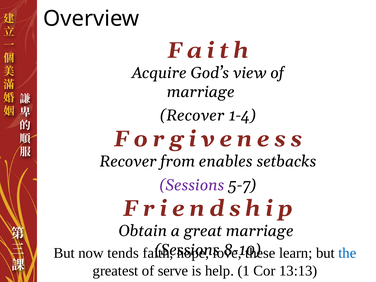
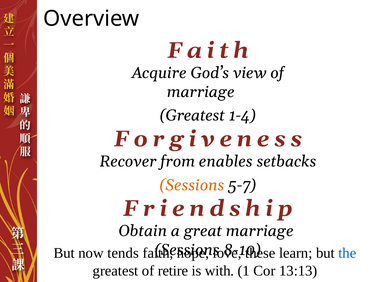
Recover: Recover -> Greatest (192, 116)
Sessions colour: purple -> orange (192, 185)
serve: serve -> retire (173, 271)
help: help -> with (220, 271)
